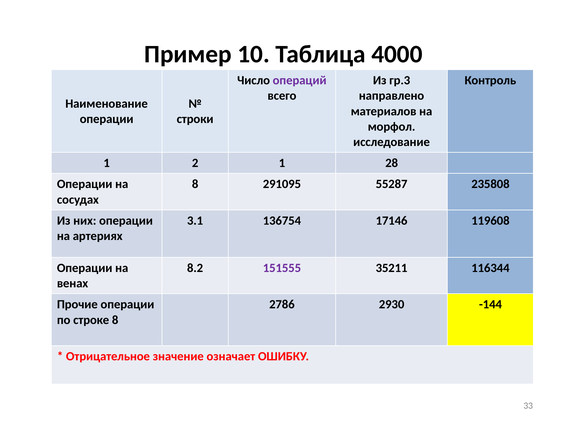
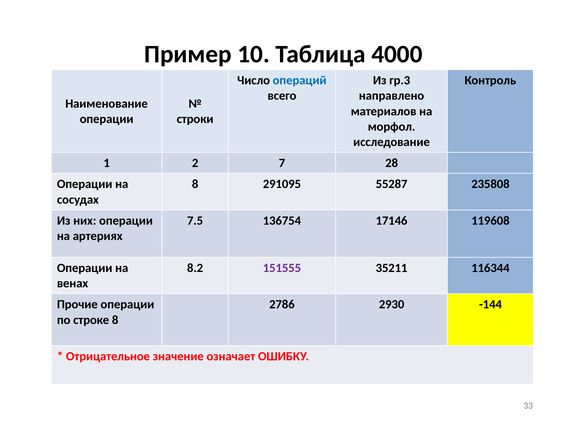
операций colour: purple -> blue (300, 80)
2 1: 1 -> 7 (282, 163)
3.1: 3.1 -> 7.5 (195, 221)
